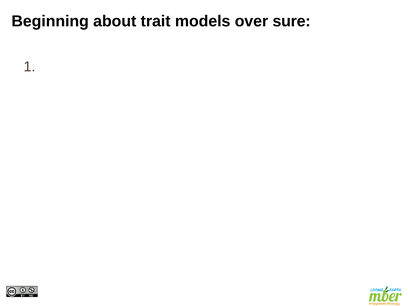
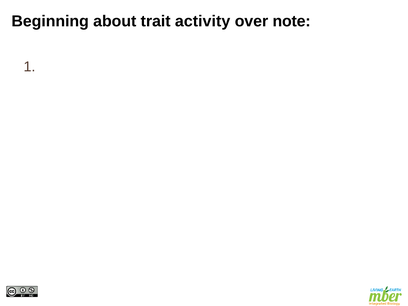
models: models -> activity (203, 21)
sure: sure -> note (292, 21)
